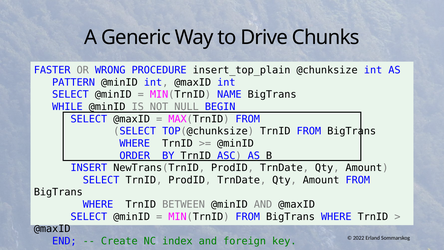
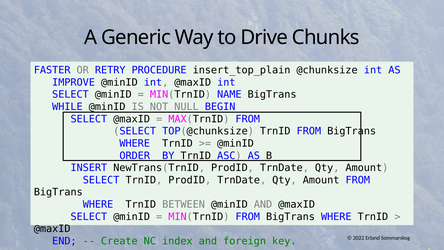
WRONG: WRONG -> RETRY (110, 70)
PATTERN: PATTERN -> IMPROVE (74, 82)
